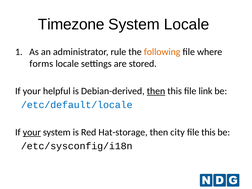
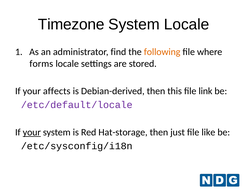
rule: rule -> find (118, 52)
helpful: helpful -> affects (57, 91)
then underline: present -> none (156, 91)
/etc/default/locale colour: blue -> purple (77, 105)
city: city -> just (178, 132)
file this: this -> like (208, 132)
